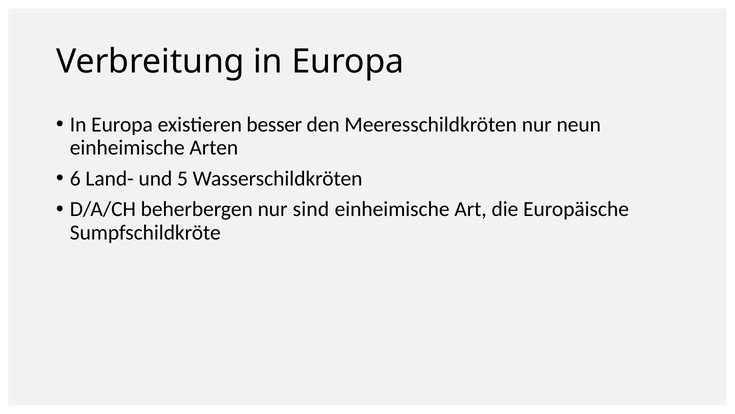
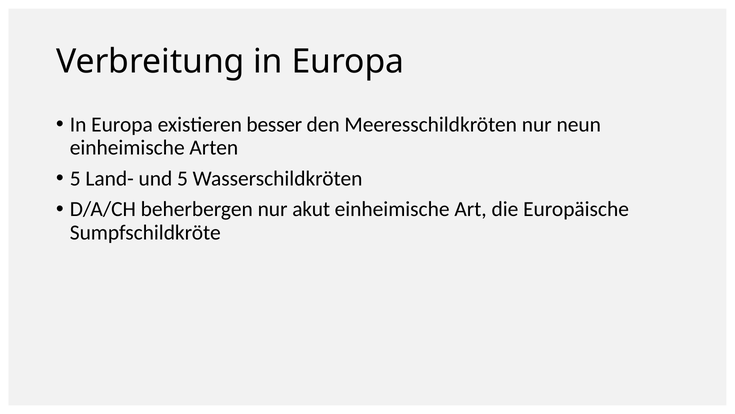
6: 6 -> 5 (75, 178)
sind: sind -> akut (311, 209)
